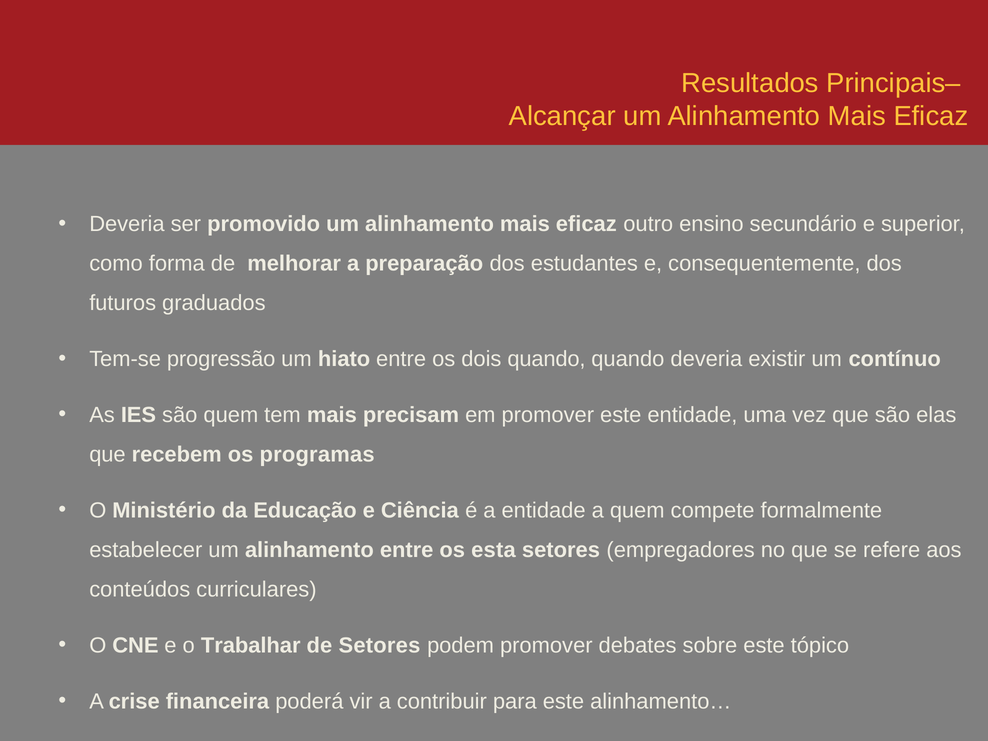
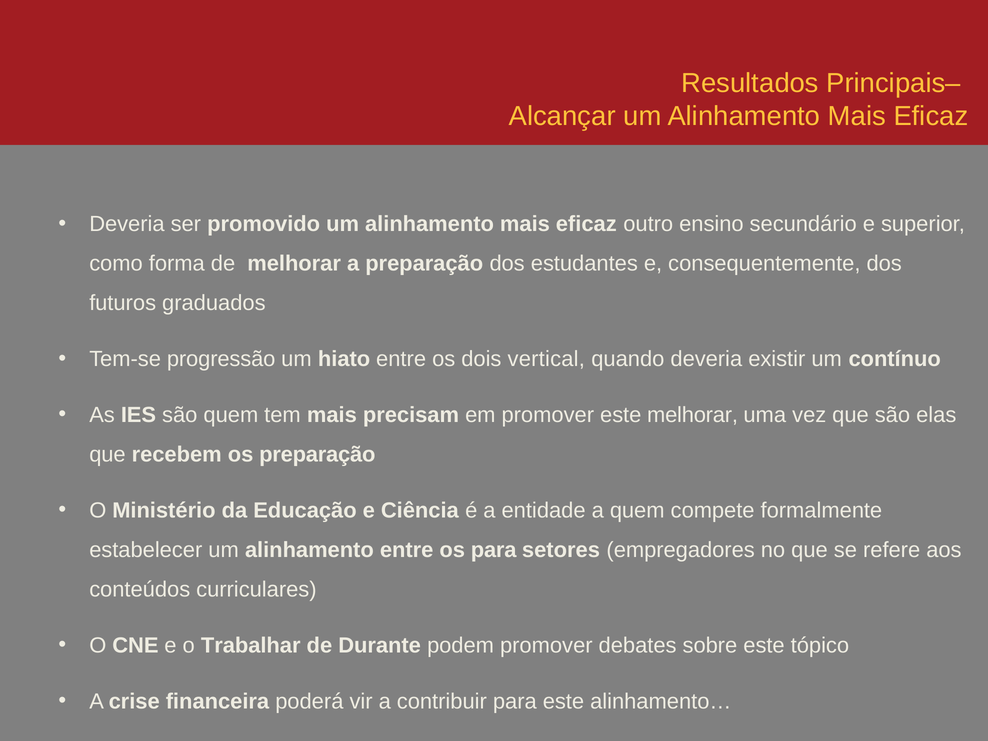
dois quando: quando -> vertical (546, 359)
este entidade: entidade -> melhorar (693, 415)
os programas: programas -> preparação (317, 455)
os esta: esta -> para (494, 550)
de Setores: Setores -> Durante (380, 645)
